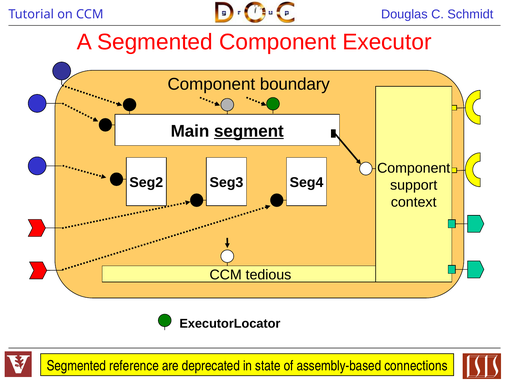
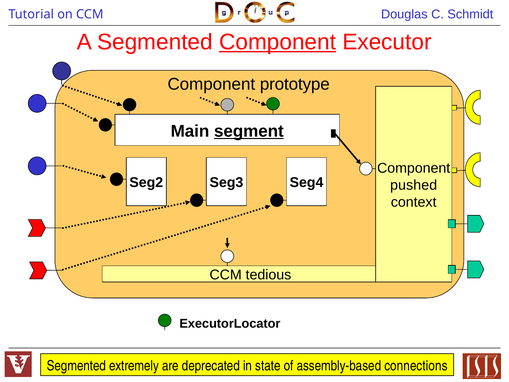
Component underline: none -> present (278, 42)
boundary: boundary -> prototype (295, 84)
support: support -> pushed (414, 185)
reference: reference -> extremely (134, 365)
